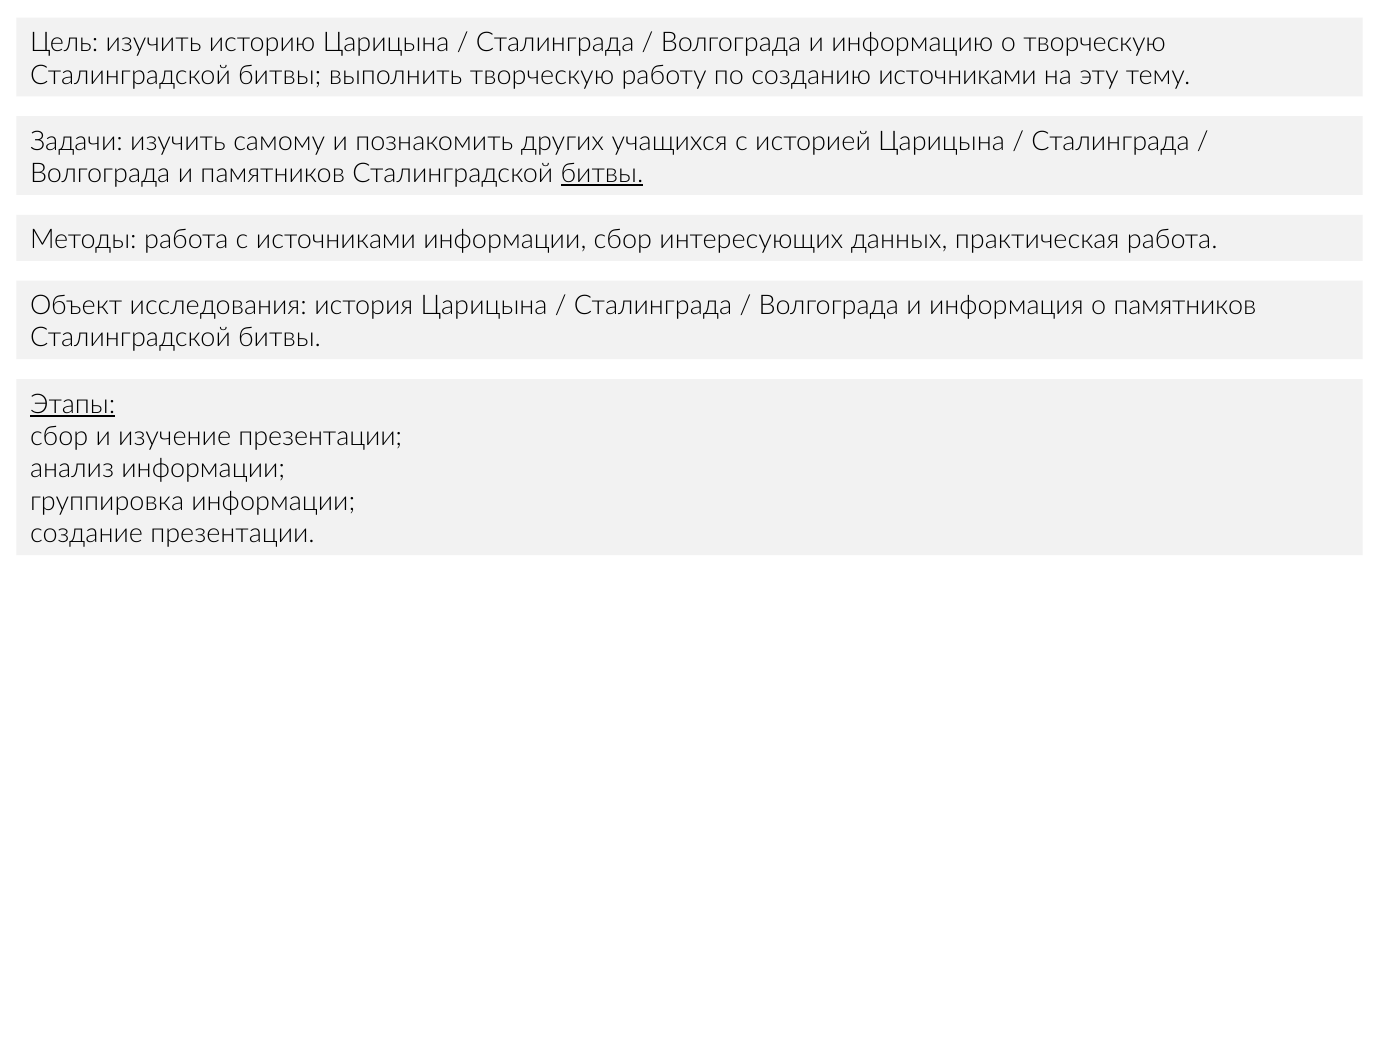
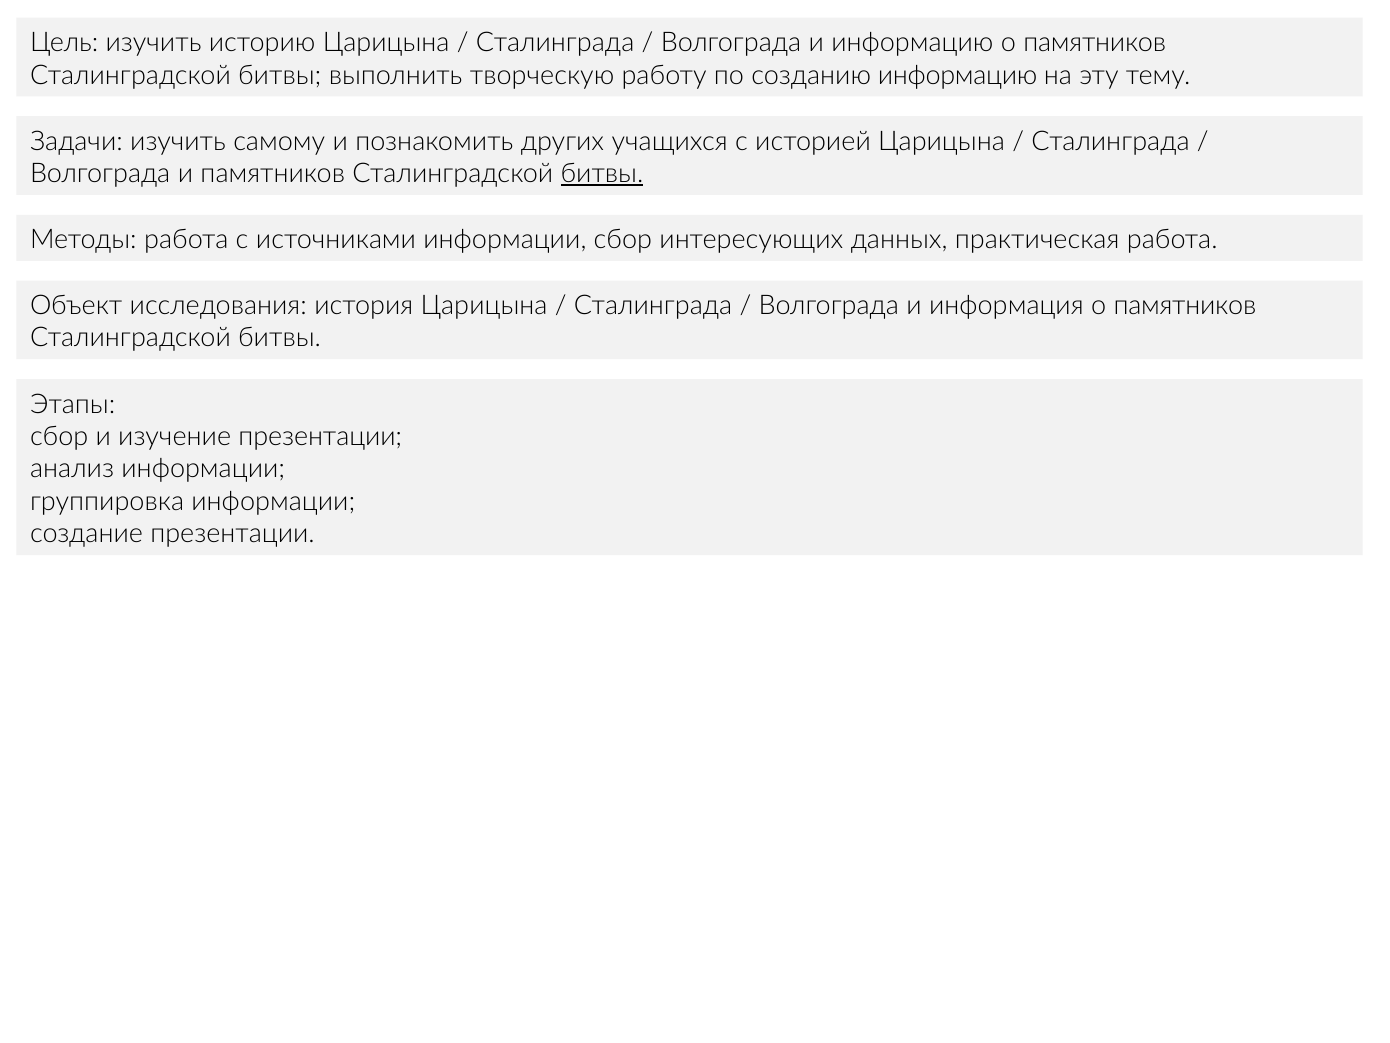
информацию о творческую: творческую -> памятников (1095, 43)
созданию источниками: источниками -> информацию (958, 75)
Этапы underline: present -> none (73, 404)
